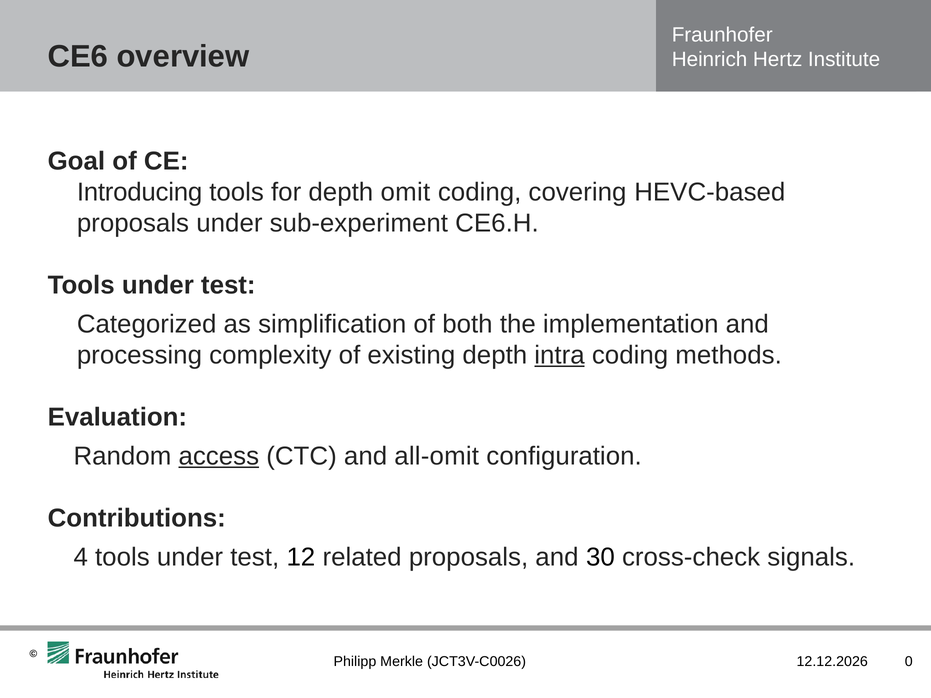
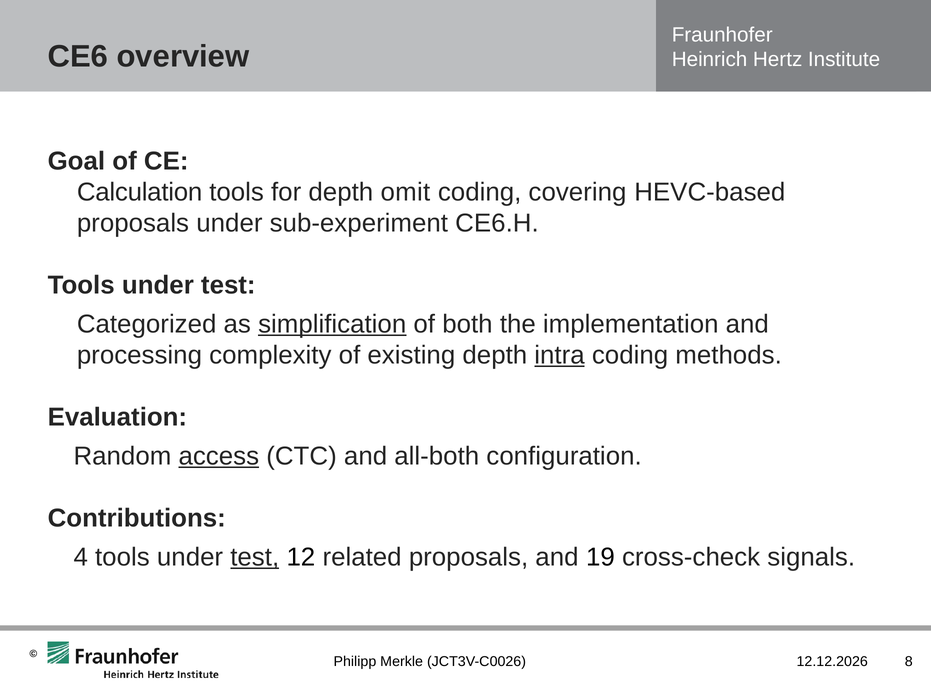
Introducing: Introducing -> Calculation (140, 192)
simplification underline: none -> present (332, 324)
all-omit: all-omit -> all-both (437, 456)
test underline: none -> present (255, 557)
30: 30 -> 19 (600, 557)
0: 0 -> 8 (909, 662)
